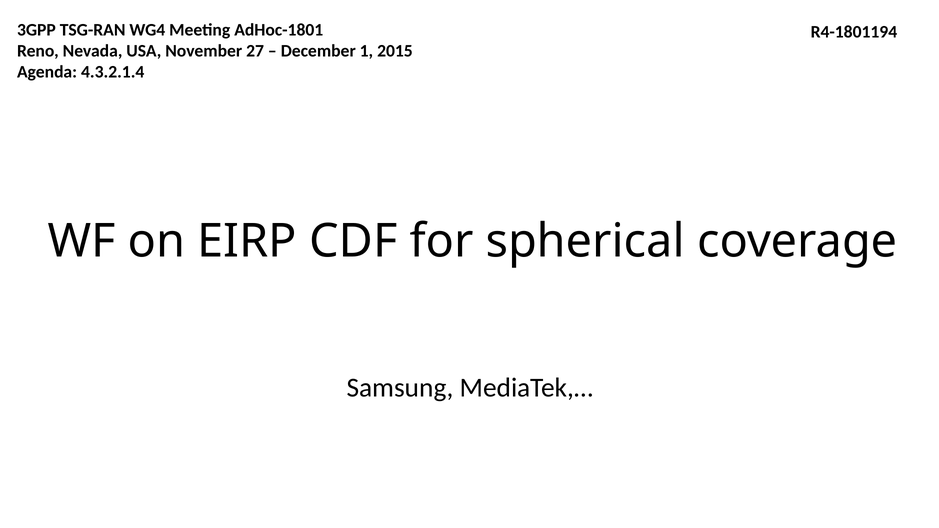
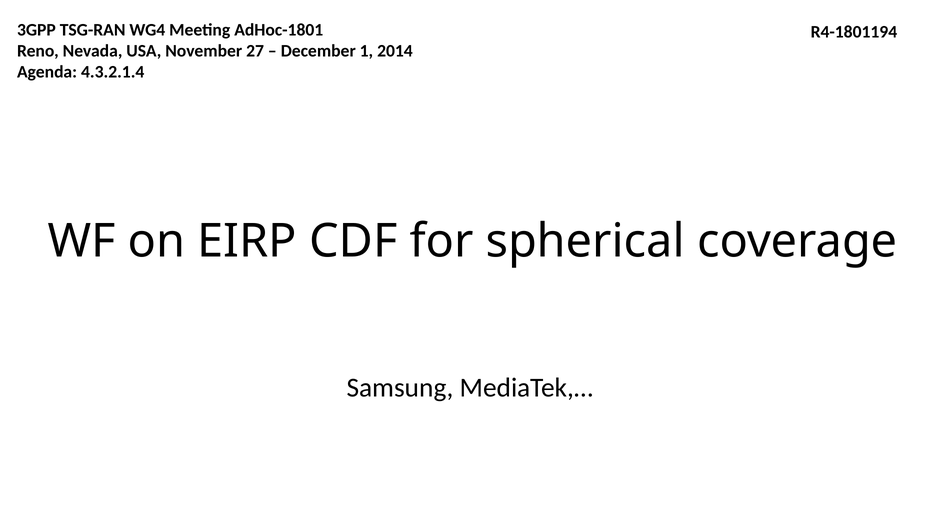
2015: 2015 -> 2014 (395, 51)
